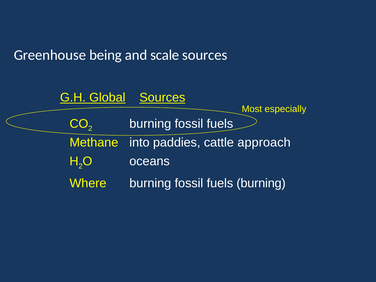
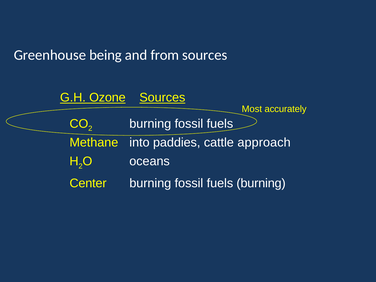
scale: scale -> from (165, 55)
Global: Global -> Ozone (107, 98)
especially: especially -> accurately (286, 109)
Where: Where -> Center (88, 183)
